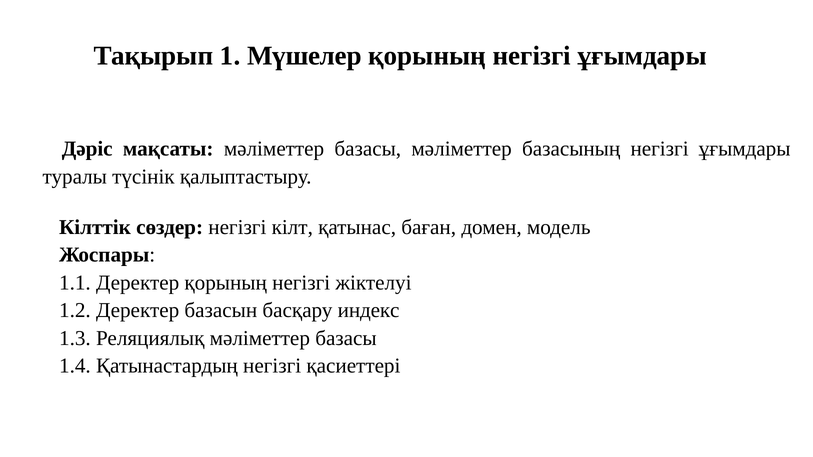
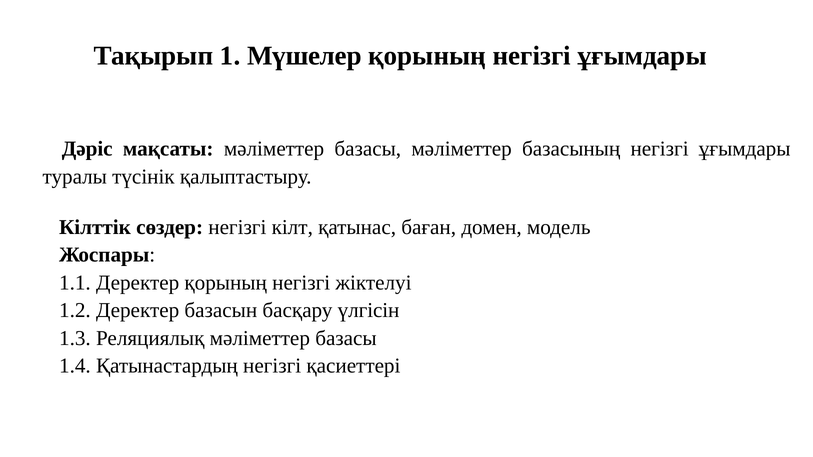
индекс: индекс -> үлгісін (369, 311)
